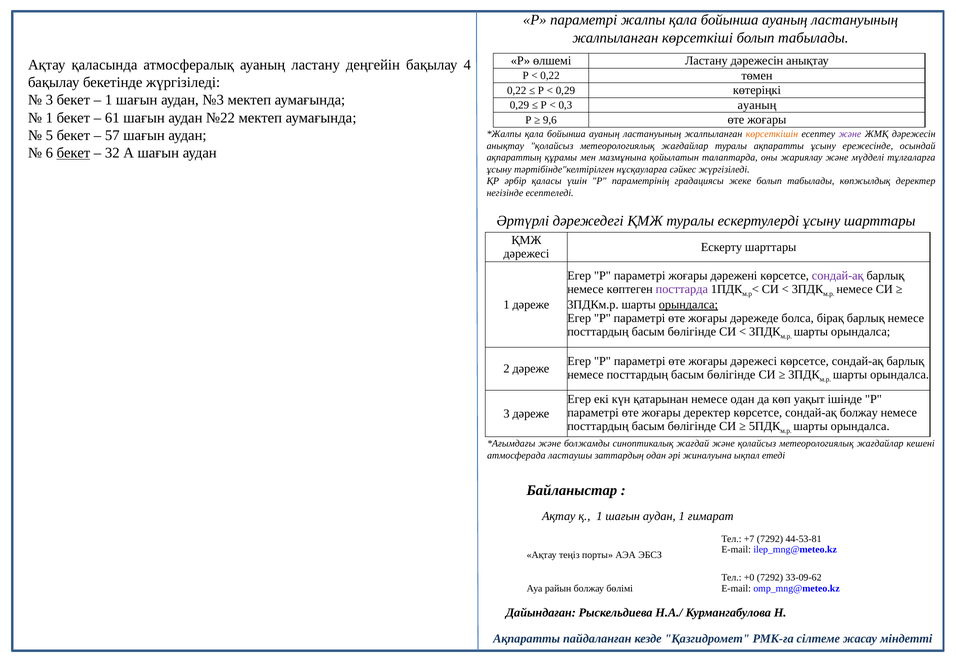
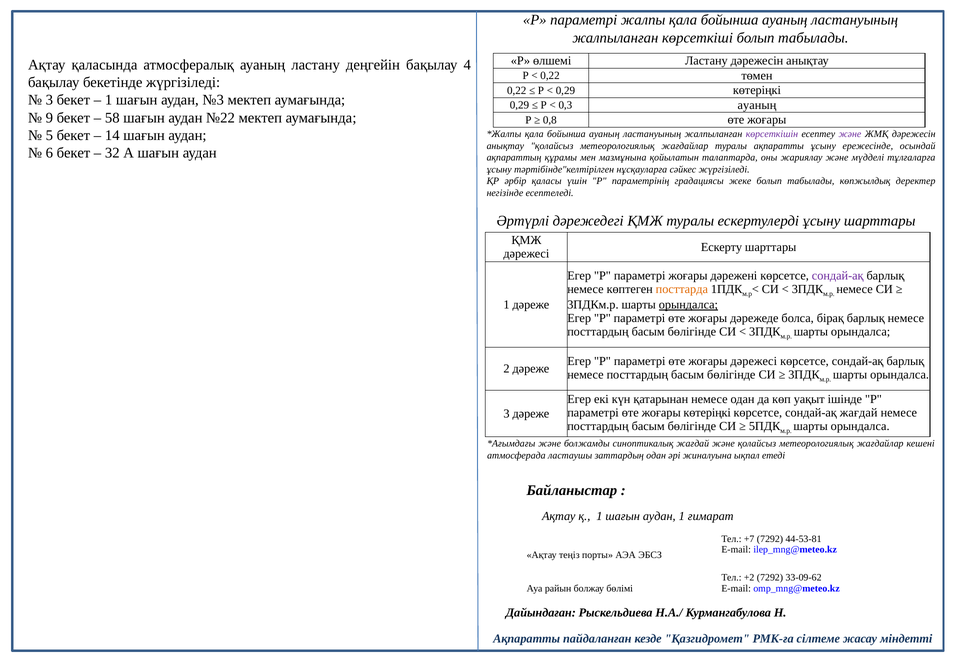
1: 1 -> 9 (49, 118)
61: 61 -> 58 (112, 118)
9,6: 9,6 -> 0,8 (550, 120)
57: 57 -> 14 (112, 135)
көрсеткішін colour: orange -> purple (772, 134)
бекет underline: present -> none (73, 153)
посттарда colour: purple -> orange (682, 289)
жоғары деректер: деректер -> көтеріңкі (707, 412)
сондай-ақ болжау: болжау -> жағдай (859, 412)
+0: +0 -> +2 (749, 577)
